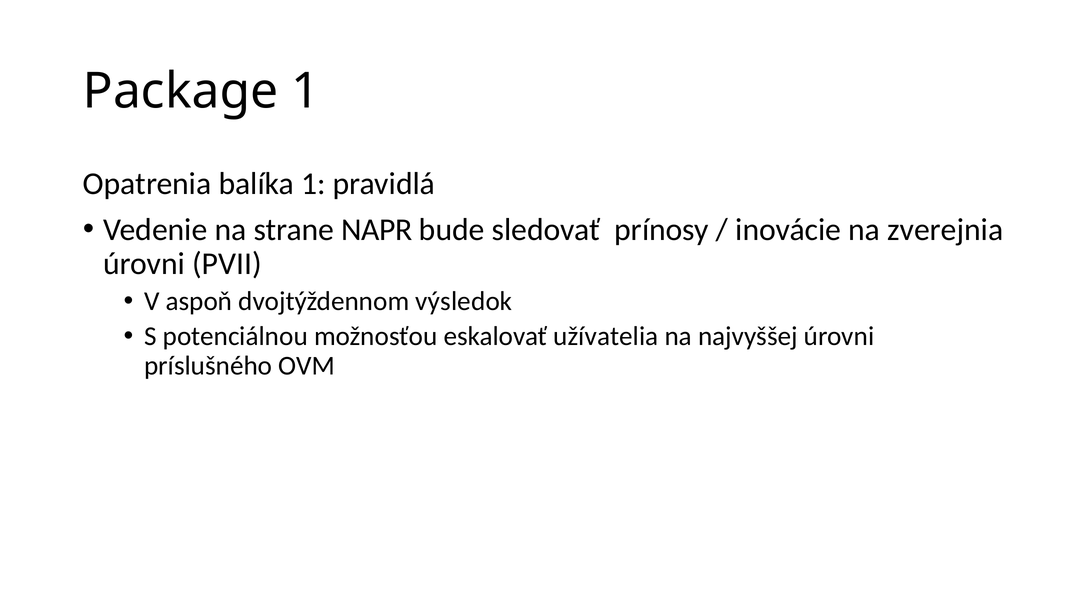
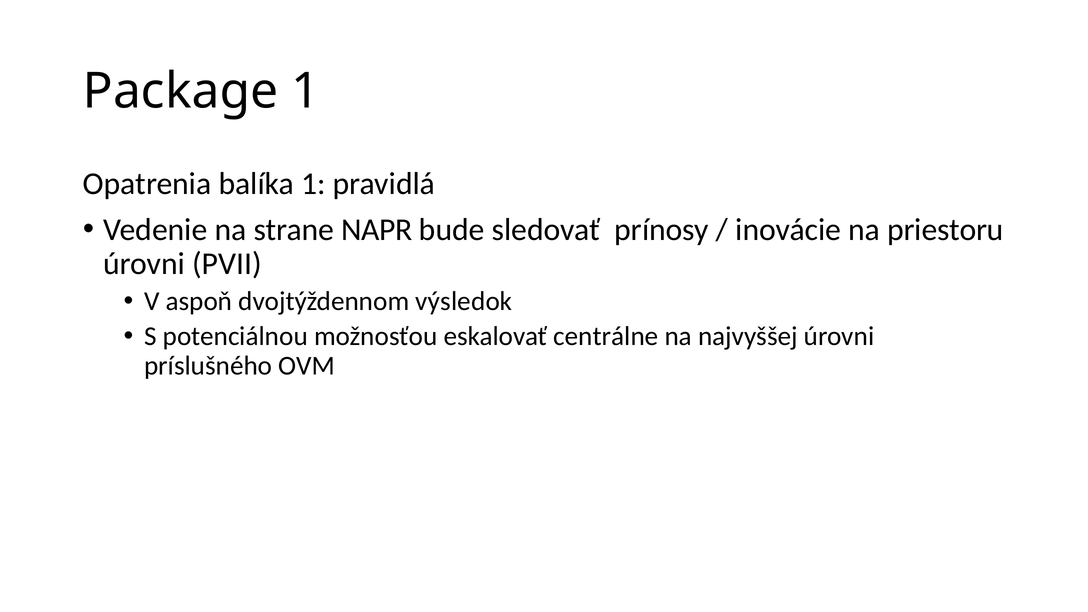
zverejnia: zverejnia -> priestoru (945, 230)
užívatelia: užívatelia -> centrálne (606, 336)
